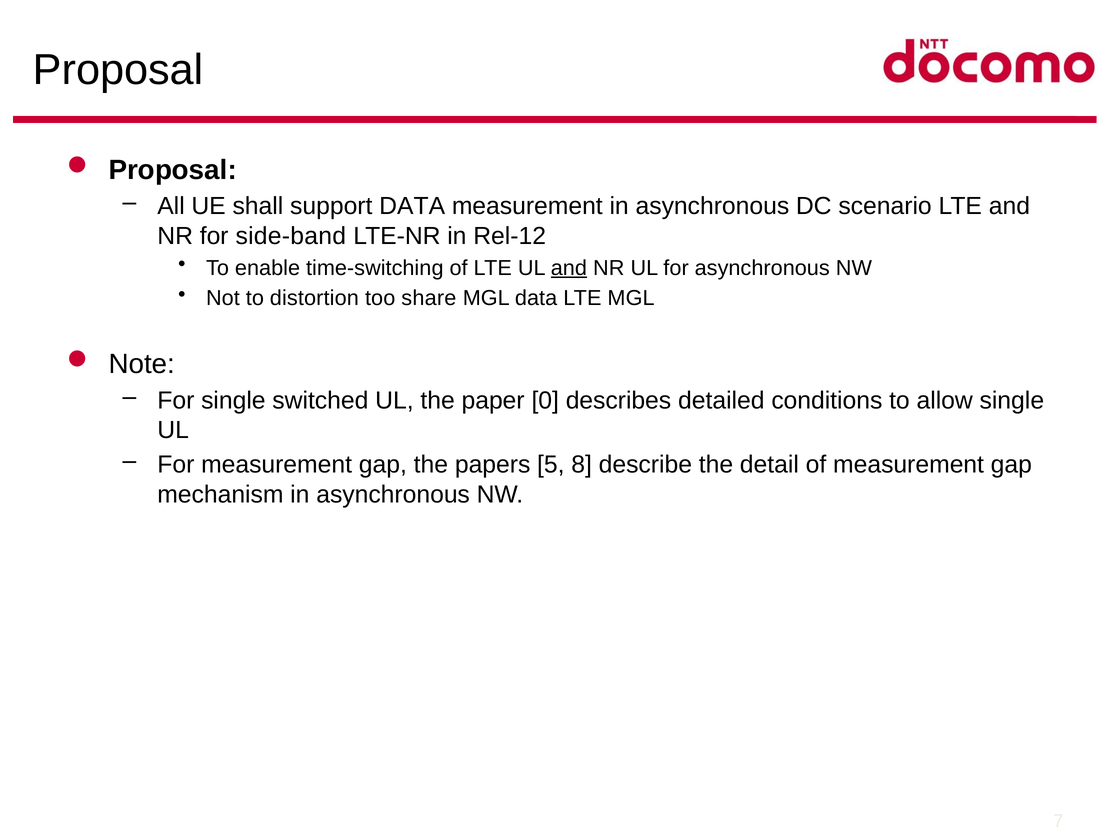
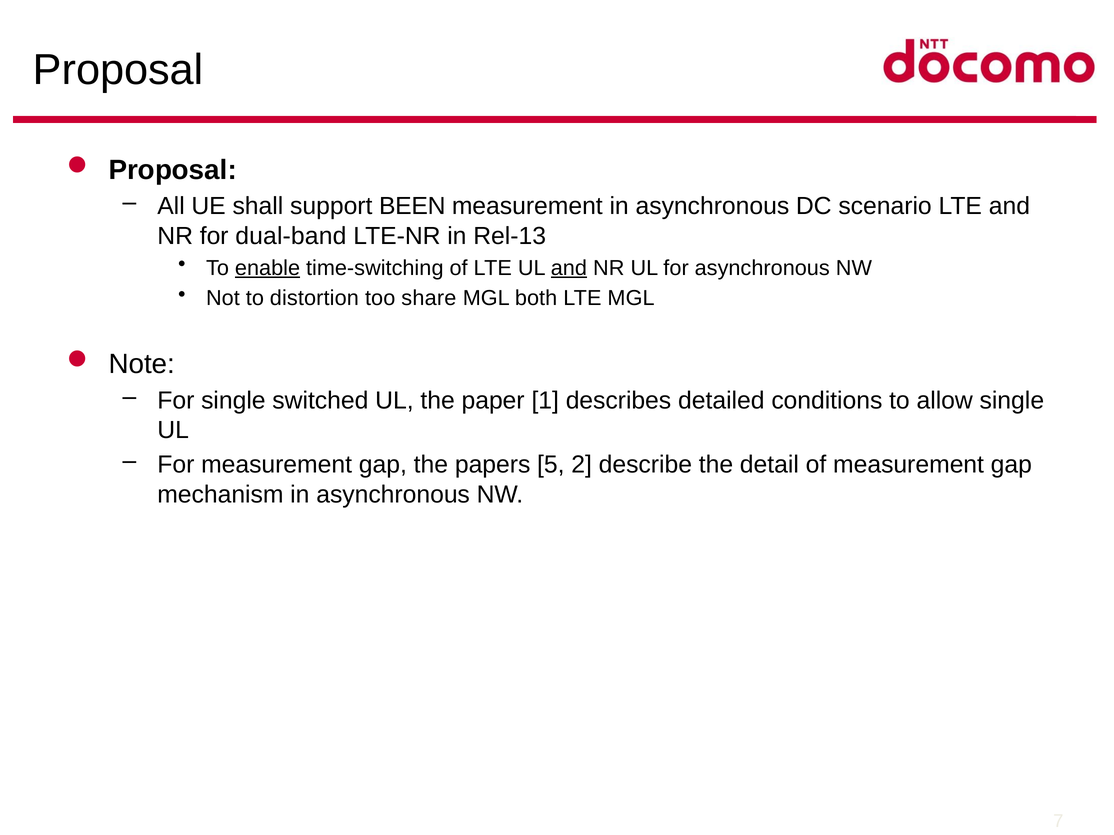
support DATA: DATA -> BEEN (412, 206)
side-band: side-band -> dual-band (291, 236)
Rel-12: Rel-12 -> Rel-13 (510, 236)
enable underline: none -> present (268, 268)
MGL data: data -> both (536, 298)
0: 0 -> 1 (545, 401)
8: 8 -> 2 (582, 465)
